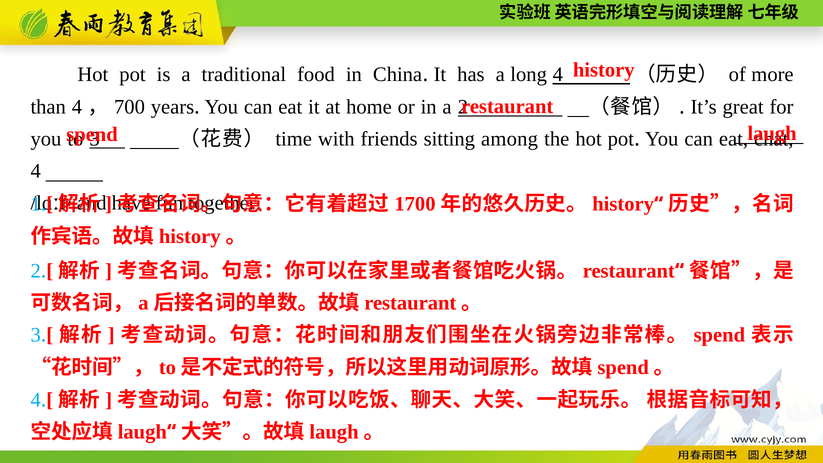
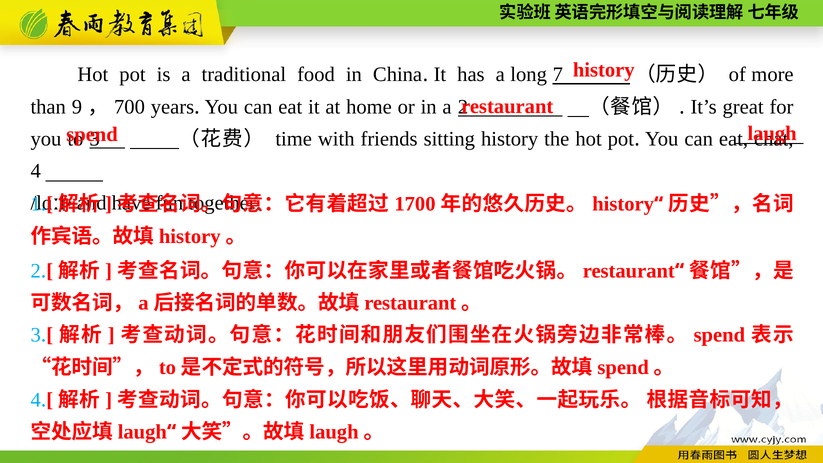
long 4: 4 -> 7 (558, 75)
than 4: 4 -> 9 (77, 107)
sitting among: among -> history (510, 139)
